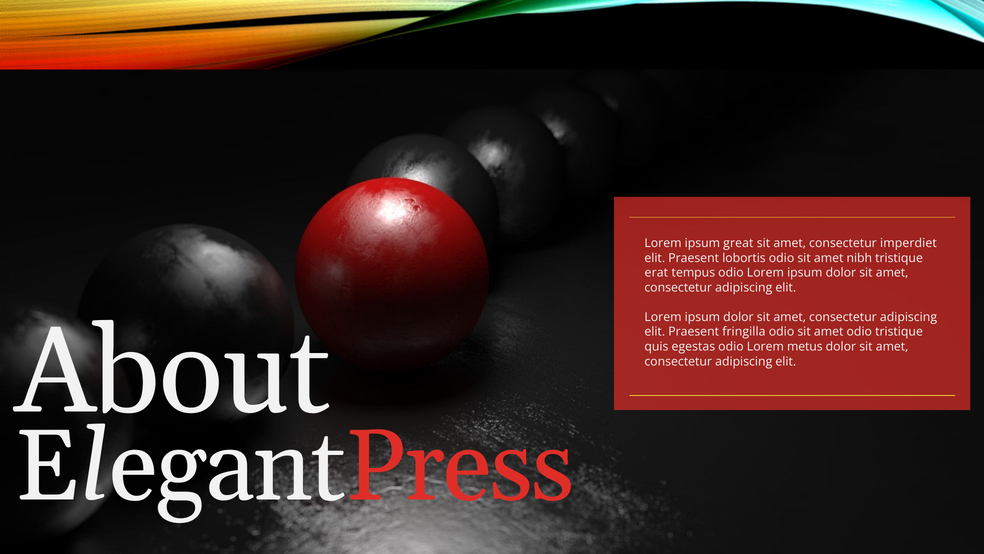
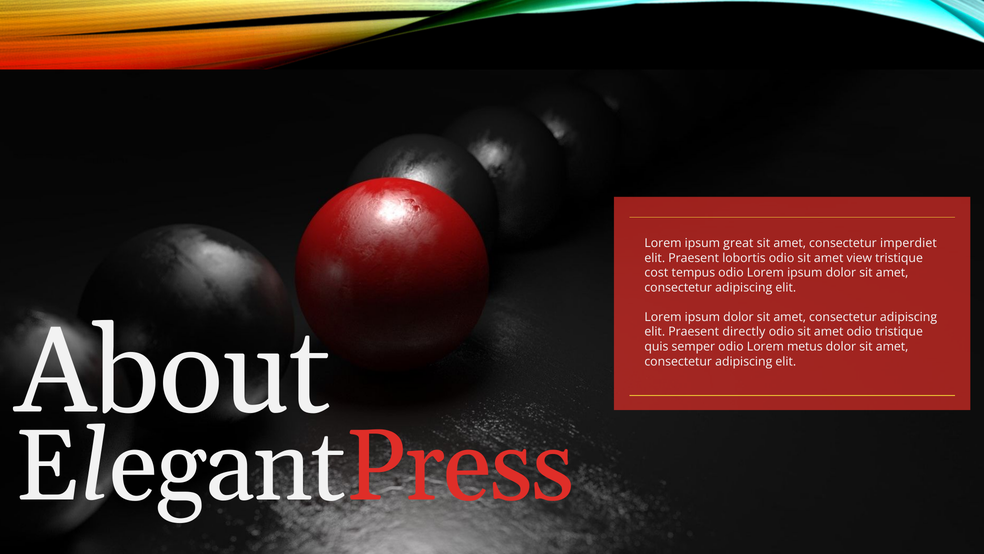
nibh: nibh -> view (859, 258)
erat: erat -> cost (656, 273)
fringilla: fringilla -> directly (744, 332)
egestas: egestas -> semper (693, 346)
